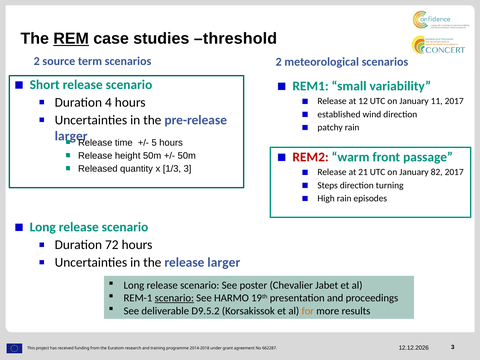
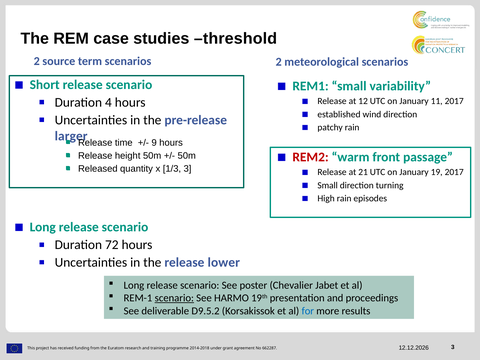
REM underline: present -> none (71, 39)
5: 5 -> 9 (154, 143)
82: 82 -> 19 (437, 172)
Steps: Steps -> Small (328, 185)
release larger: larger -> lower (224, 262)
for colour: orange -> blue (308, 311)
